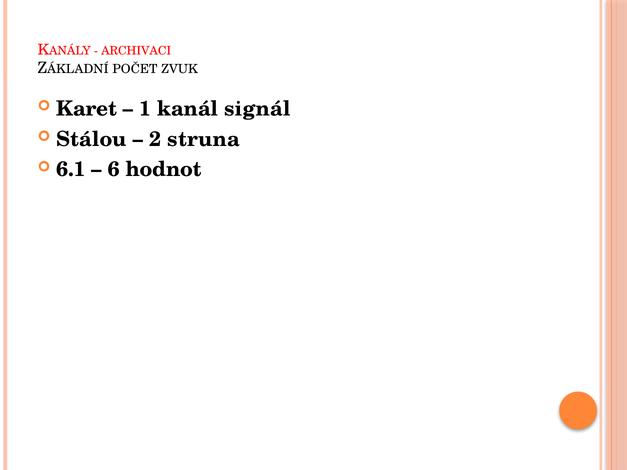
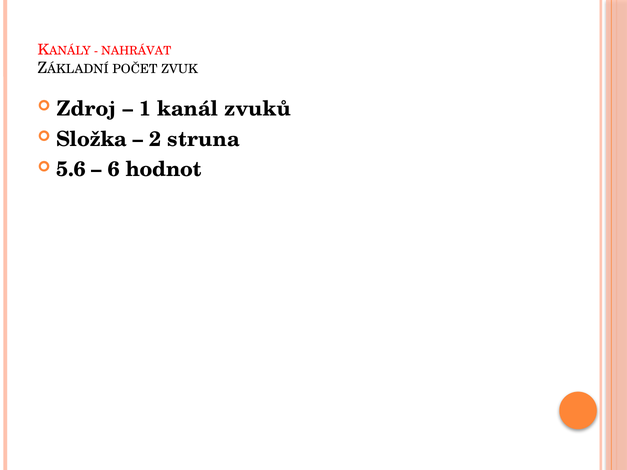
ARCHIVACI: ARCHIVACI -> NAHRÁVAT (136, 51)
Karet: Karet -> Zdroj (86, 109)
signál: signál -> zvuků (258, 109)
Stálou: Stálou -> Složka (92, 139)
6.1: 6.1 -> 5.6 (71, 170)
